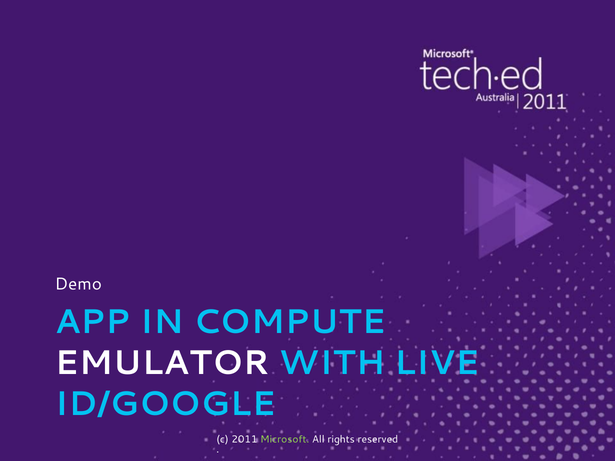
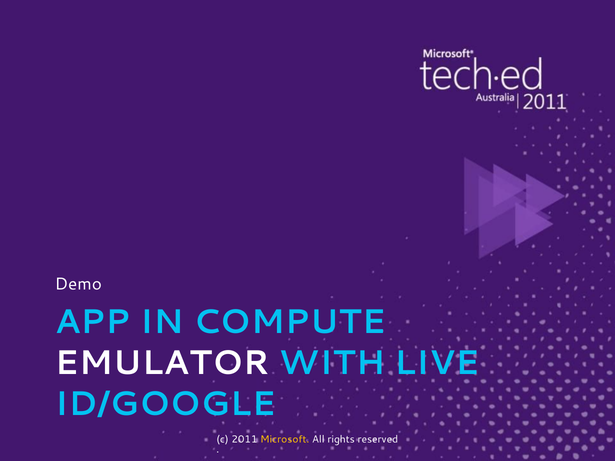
Microsoft colour: light green -> yellow (285, 439)
